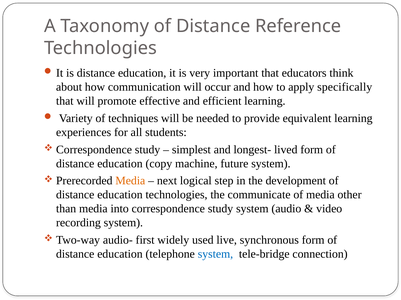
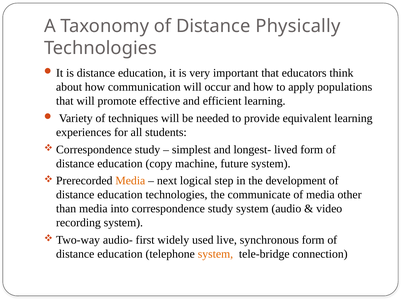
Reference: Reference -> Physically (298, 26)
specifically: specifically -> populations (345, 87)
system colour: blue -> orange (215, 255)
